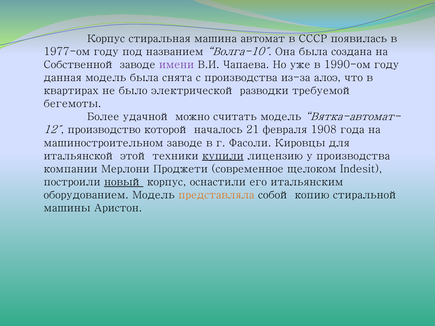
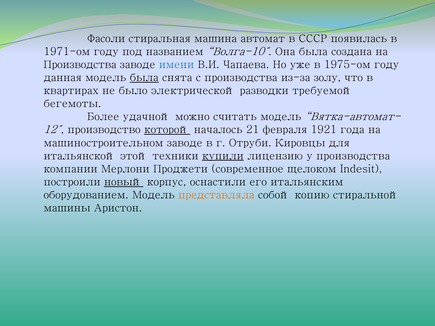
Корпус: Корпус -> Фасоли (106, 38)
1977-ом: 1977-ом -> 1971-ом (67, 52)
Собственной: Собственной -> Производства (80, 65)
имени colour: purple -> blue (177, 65)
1990-ом: 1990-ом -> 1975-ом (347, 65)
была underline: none -> present (144, 78)
алоэ: алоэ -> золу (327, 78)
которой underline: none -> present (167, 130)
1908: 1908 -> 1921 (324, 130)
Фасоли: Фасоли -> Отруби (250, 143)
